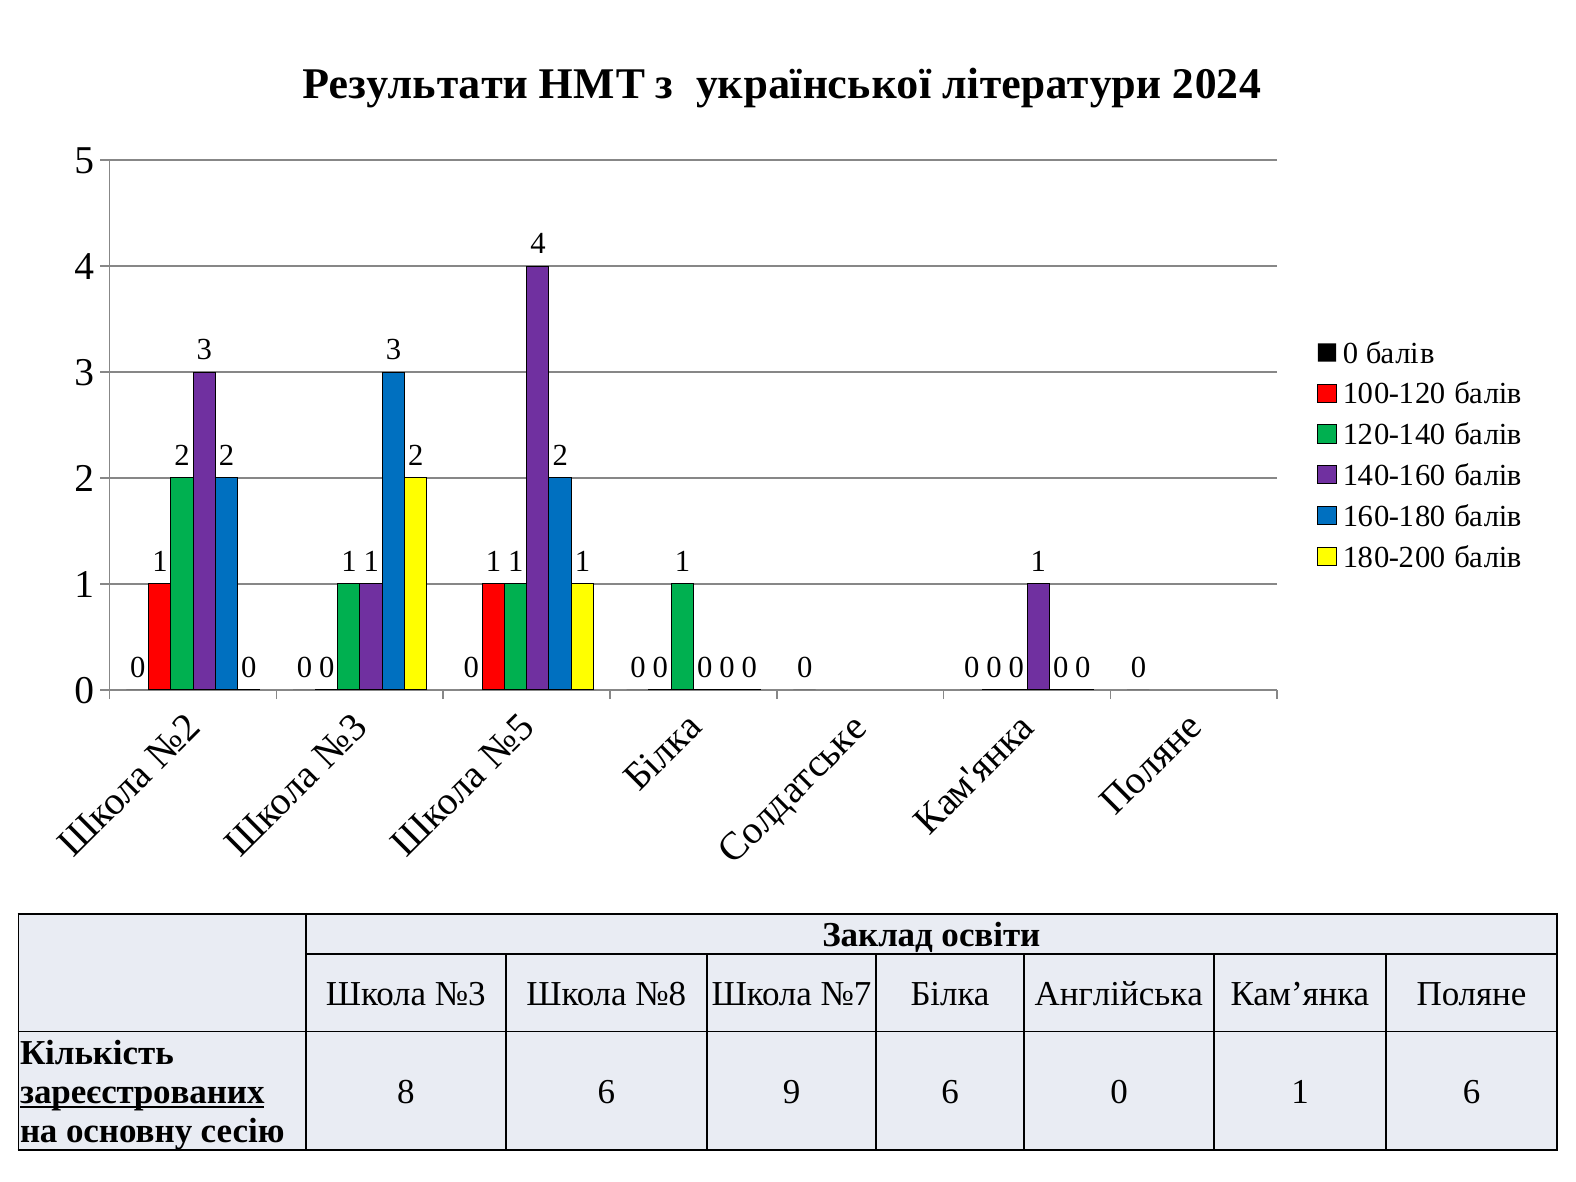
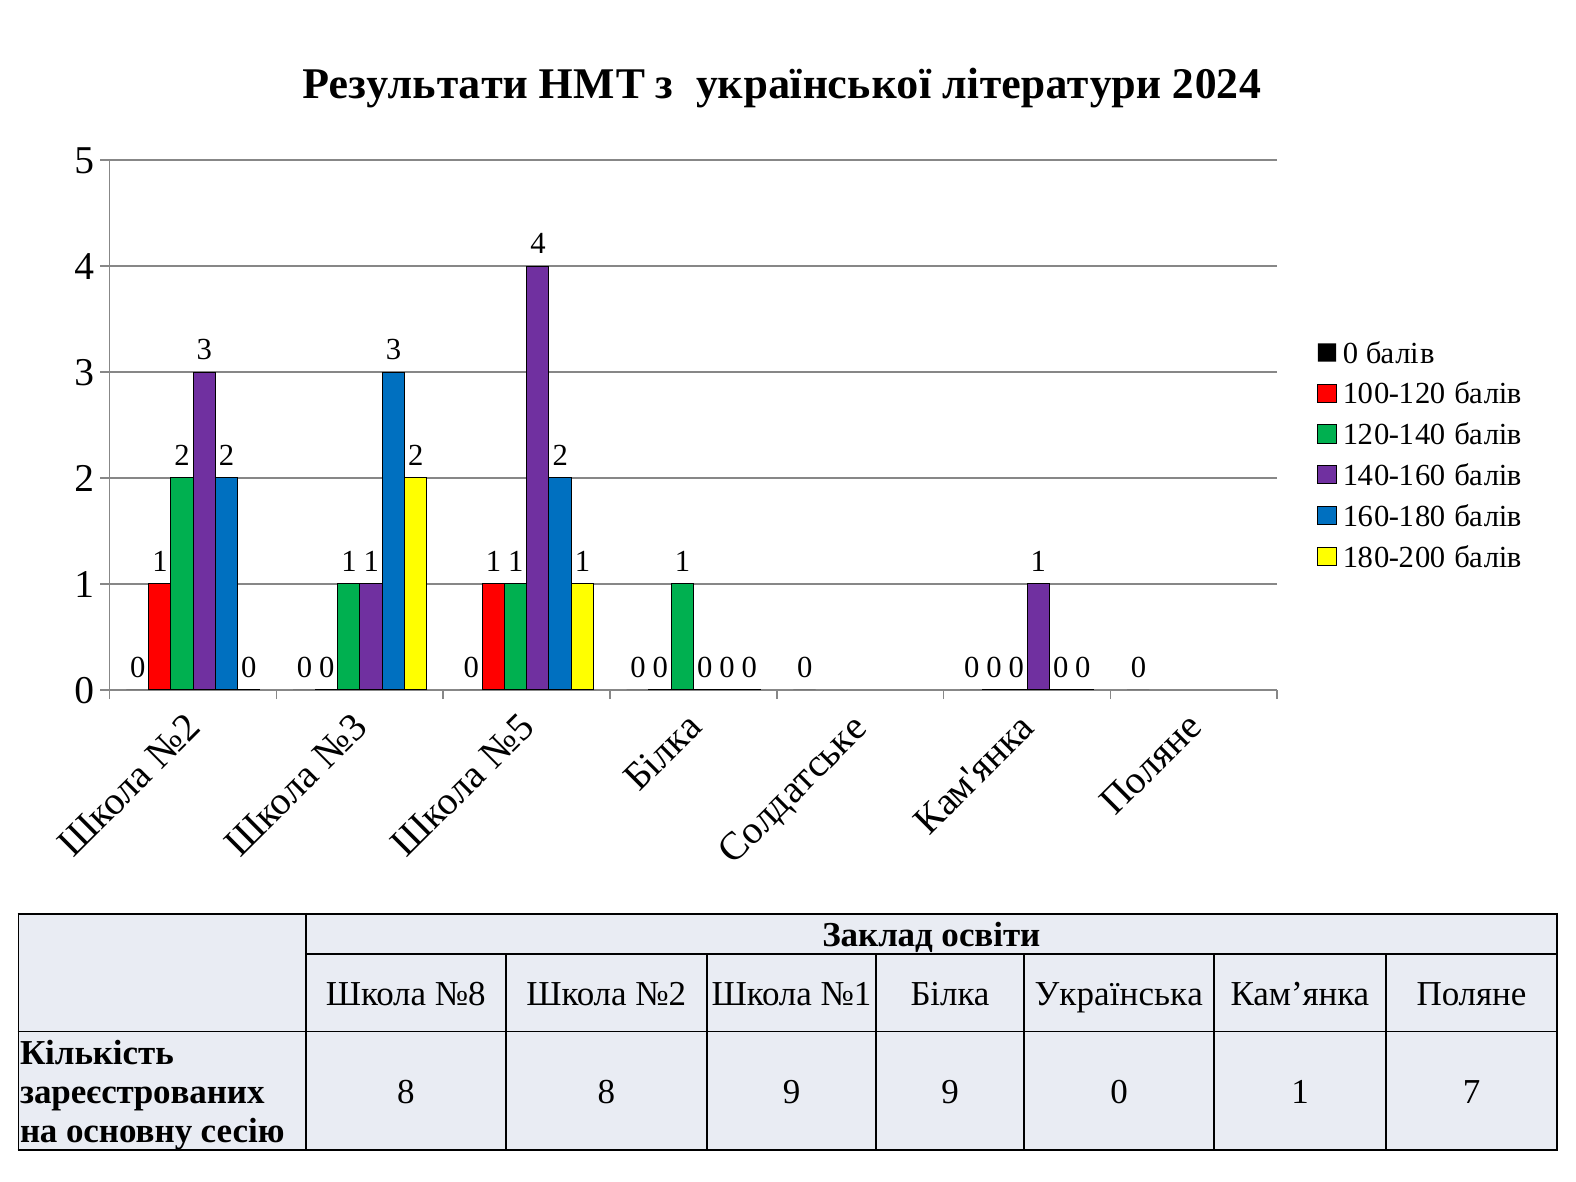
№3: №3 -> №8 (460, 994)
№8: №8 -> №2 (661, 994)
№7: №7 -> №1 (846, 994)
Англійська: Англійська -> Українська (1119, 994)
зареєстрованих underline: present -> none (142, 1092)
8 6: 6 -> 8 (606, 1092)
9 6: 6 -> 9 (950, 1092)
1 6: 6 -> 7 (1472, 1092)
